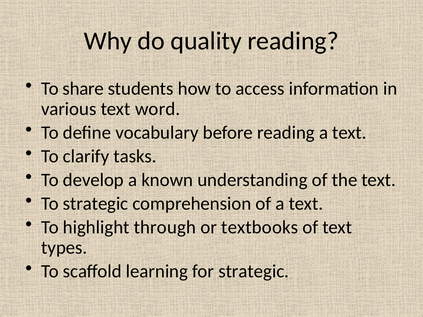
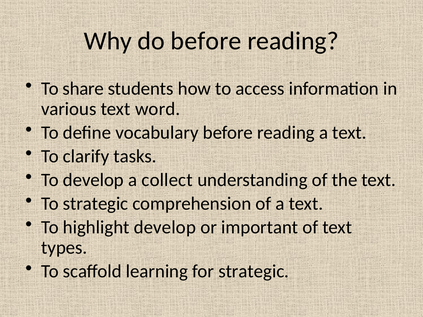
do quality: quality -> before (206, 41)
known: known -> collect (167, 180)
highlight through: through -> develop (165, 228)
textbooks: textbooks -> important (260, 228)
